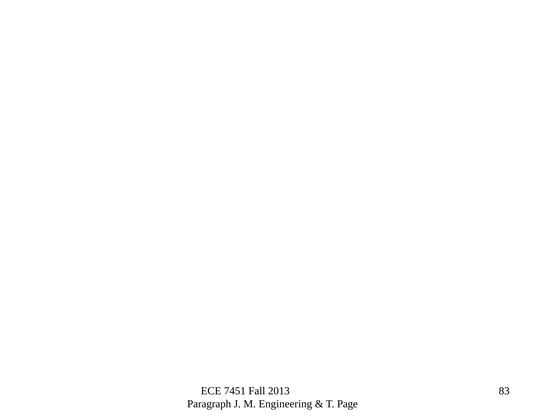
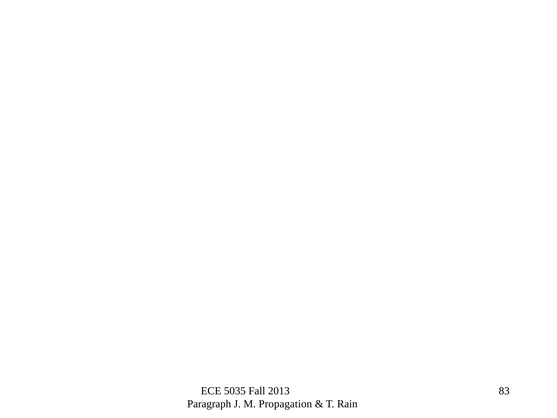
7451: 7451 -> 5035 (235, 391)
Engineering: Engineering -> Propagation (285, 404)
Page: Page -> Rain (347, 404)
